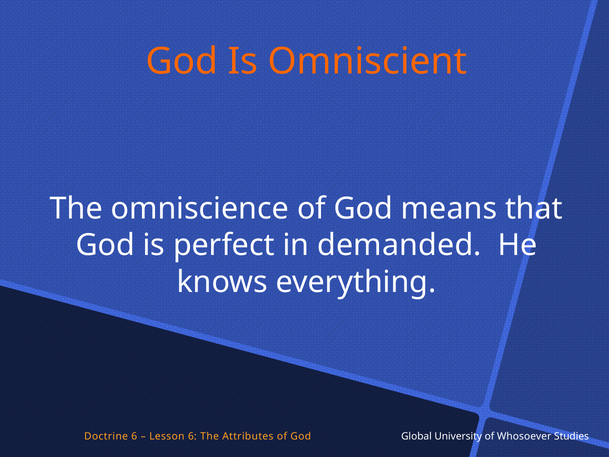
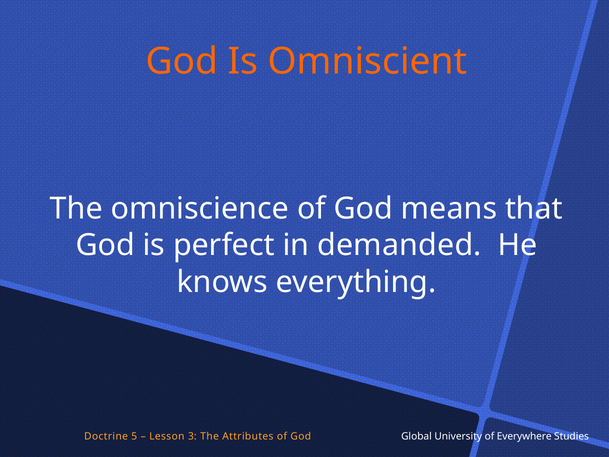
Doctrine 6: 6 -> 5 (134, 436)
Lesson 6: 6 -> 3 (192, 436)
Whosoever: Whosoever -> Everywhere (524, 436)
